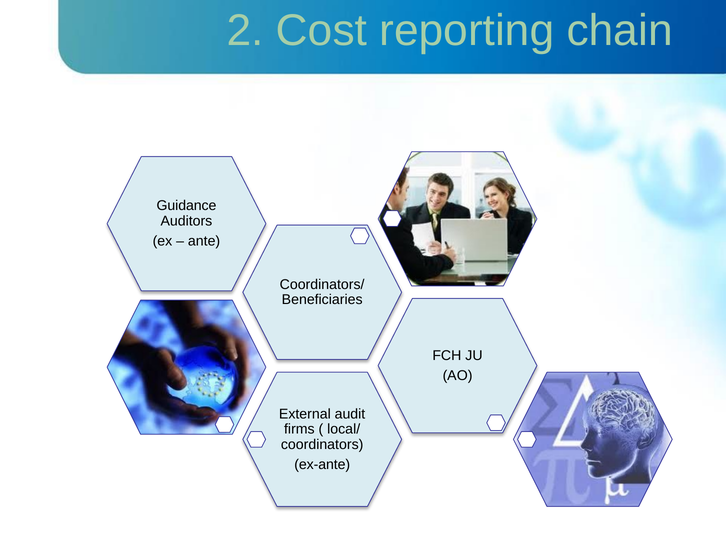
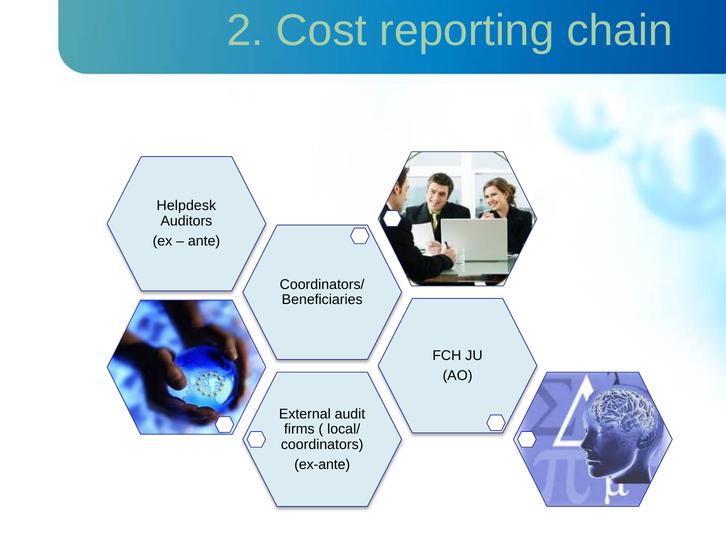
Guidance: Guidance -> Helpdesk (186, 206)
